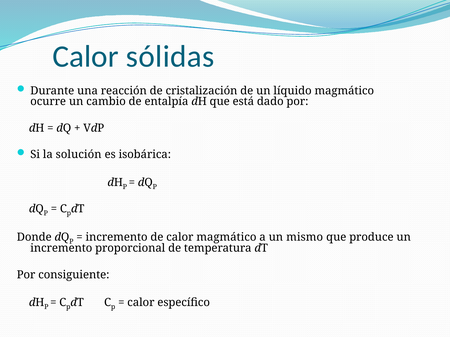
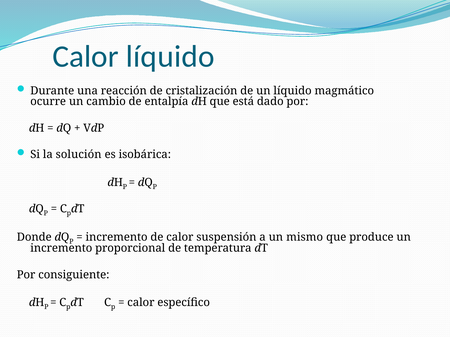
Calor sólidas: sólidas -> líquido (170, 56)
calor magmático: magmático -> suspensión (226, 237)
